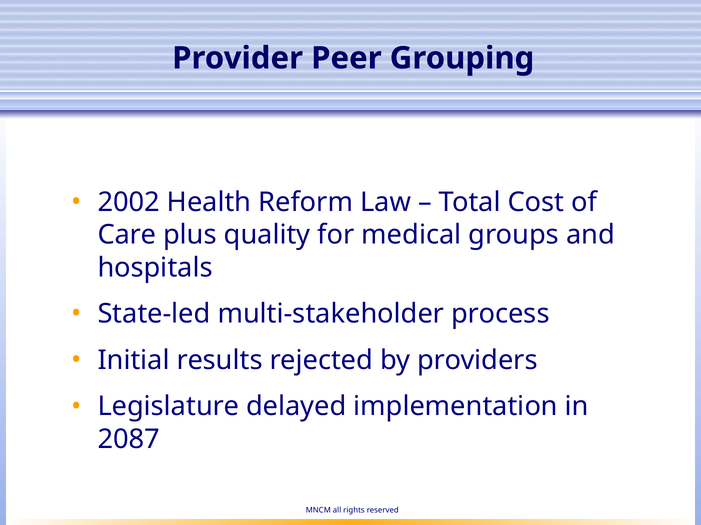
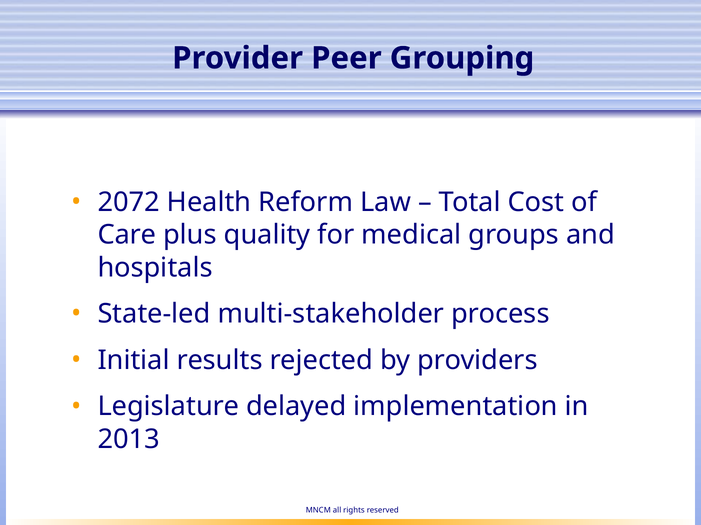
2002: 2002 -> 2072 (129, 202)
2087: 2087 -> 2013 (129, 440)
